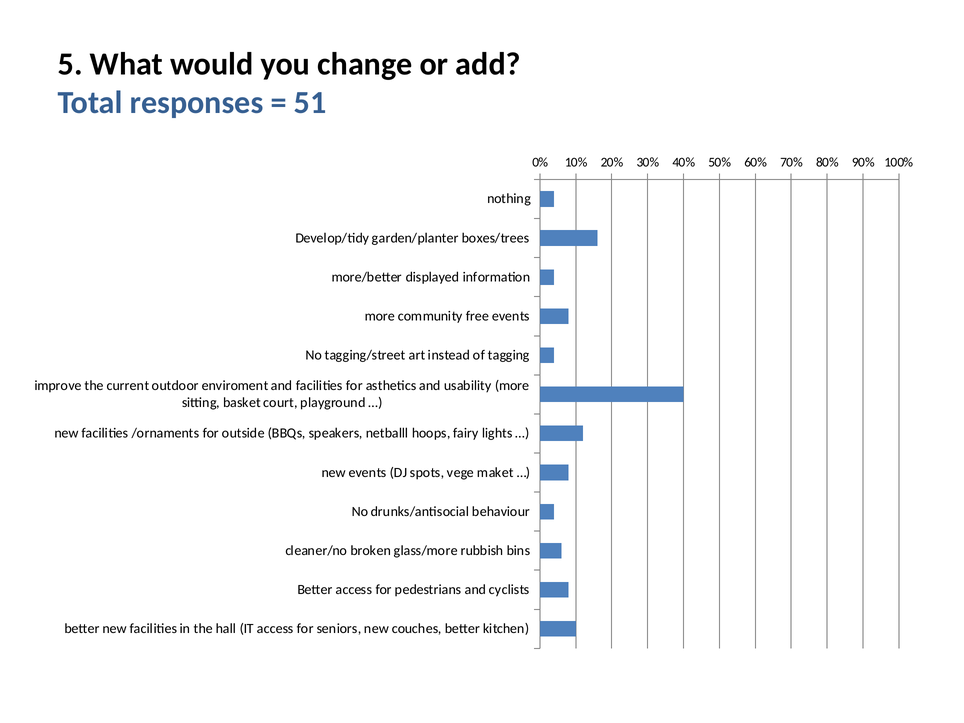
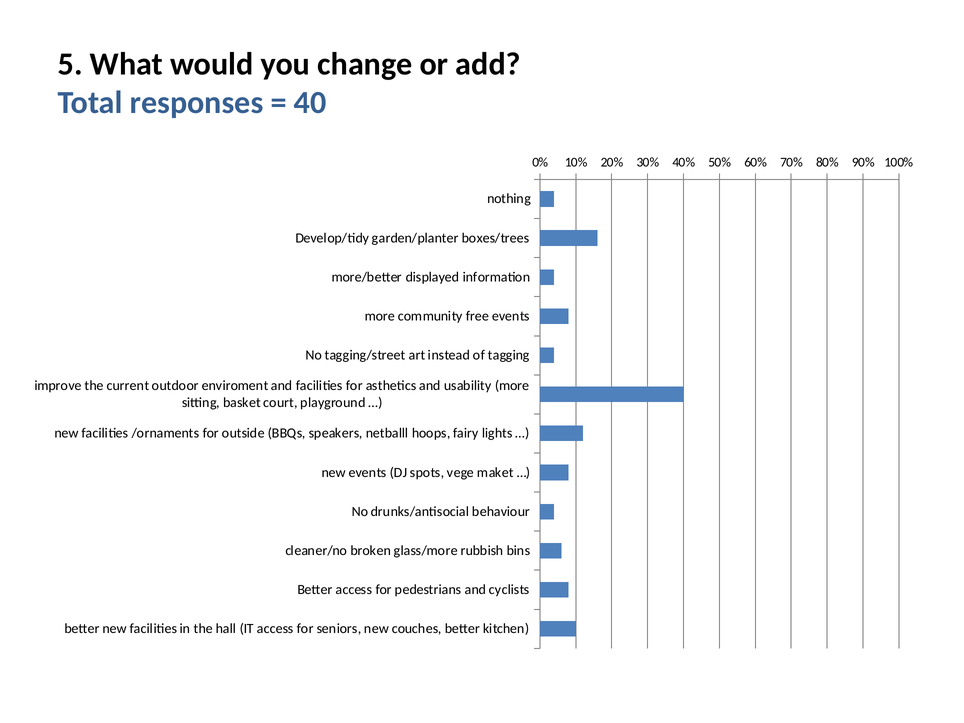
51: 51 -> 40 (310, 103)
